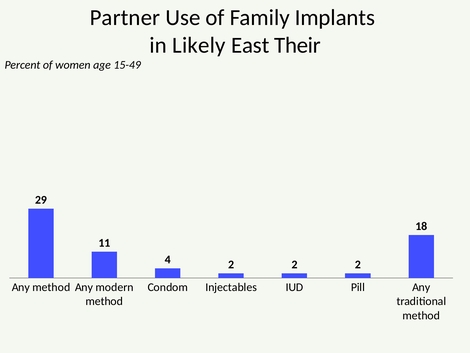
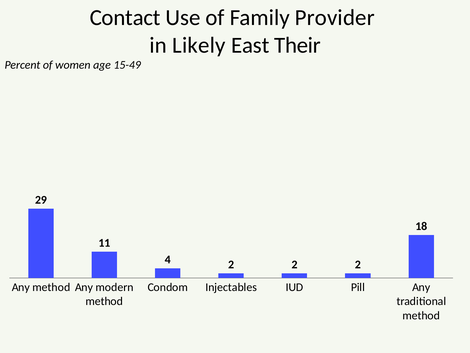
Partner: Partner -> Contact (125, 18)
Implants: Implants -> Provider (335, 18)
